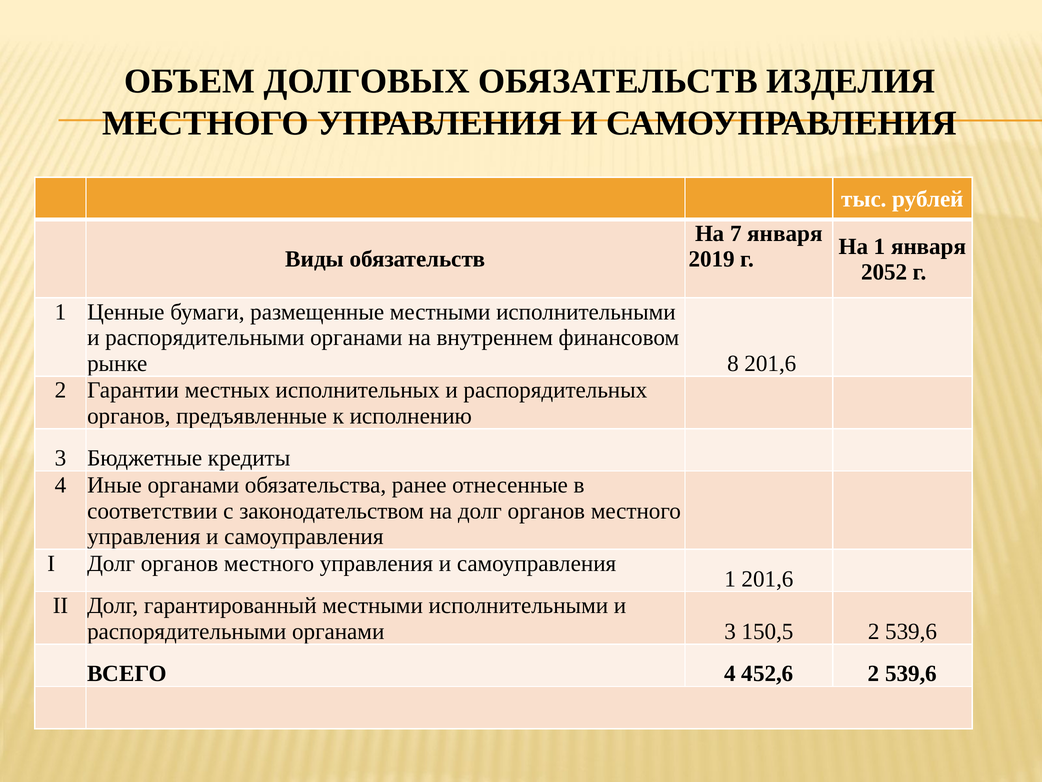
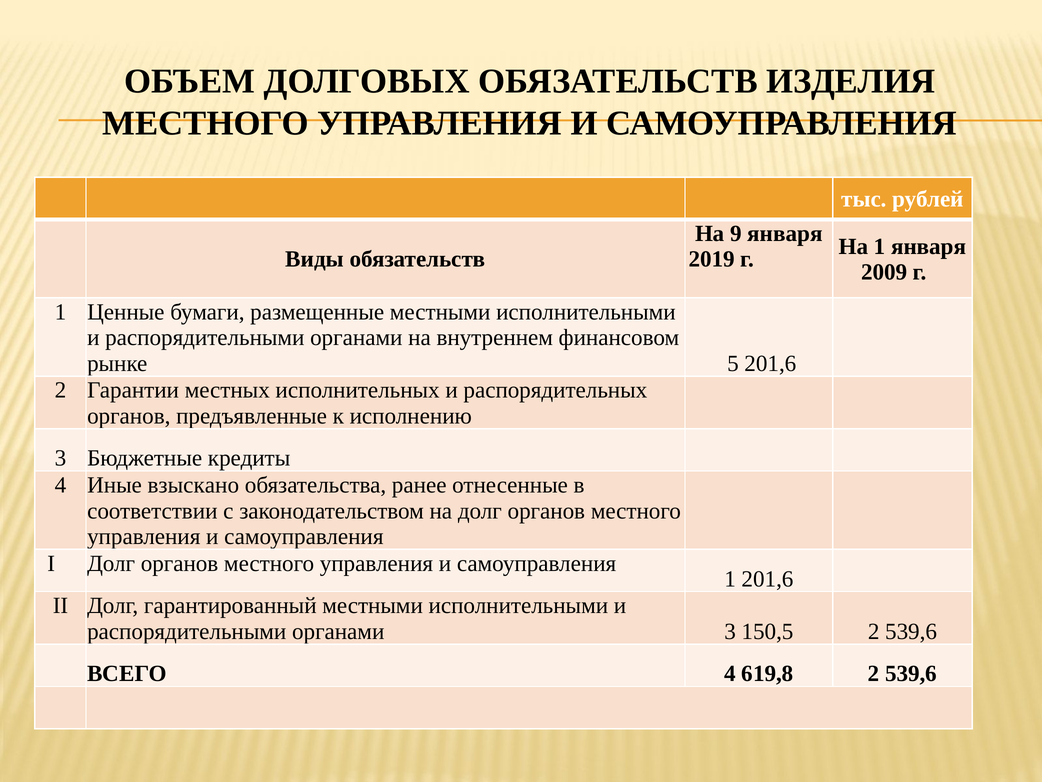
7: 7 -> 9 (736, 233)
2052: 2052 -> 2009 (884, 272)
8: 8 -> 5 (733, 363)
Иные органами: органами -> взыскано (193, 485)
452,6: 452,6 -> 619,8 (767, 673)
